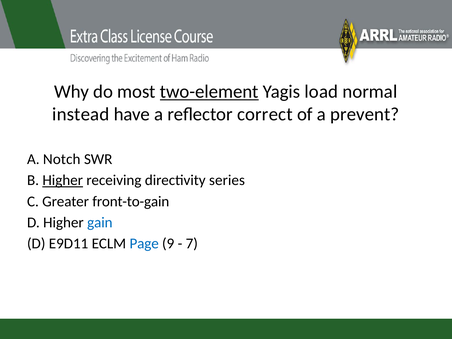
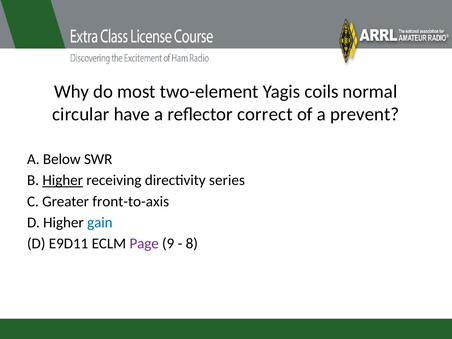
two-element underline: present -> none (209, 92)
load: load -> coils (321, 92)
instead: instead -> circular (81, 114)
Notch: Notch -> Below (62, 159)
front-to-gain: front-to-gain -> front-to-axis (131, 201)
Page colour: blue -> purple (144, 244)
7: 7 -> 8 (192, 244)
